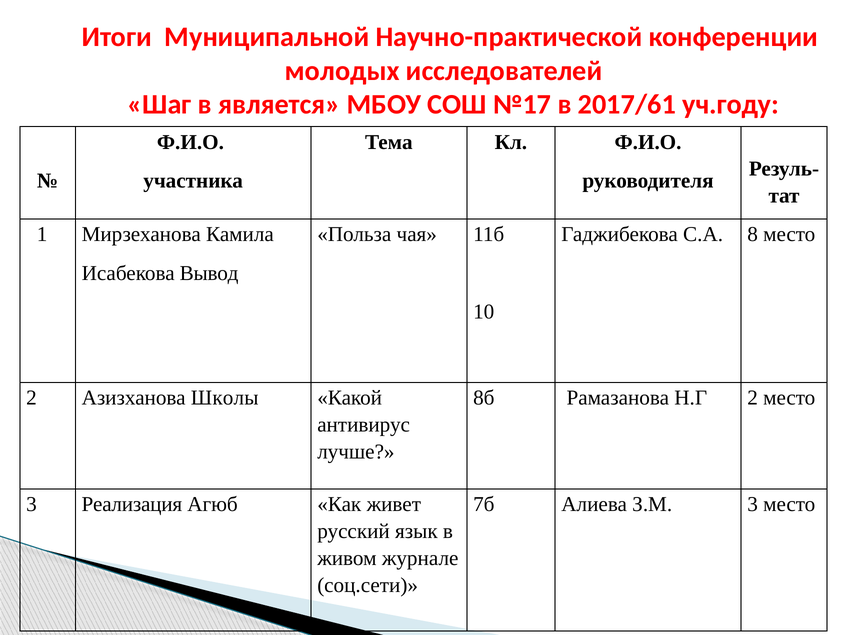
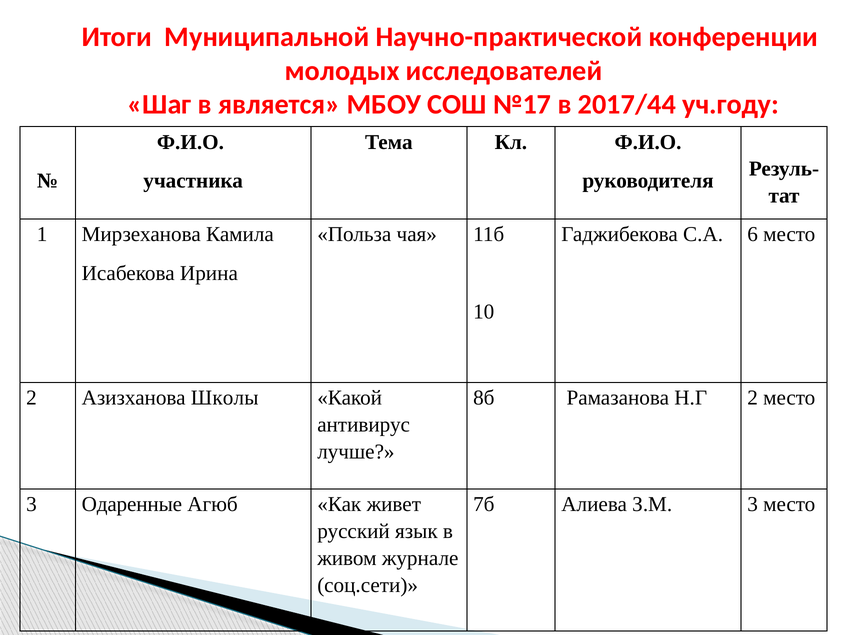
2017/61: 2017/61 -> 2017/44 (627, 105)
8: 8 -> 6 (753, 235)
Вывод: Вывод -> Ирина (209, 273)
Реализация: Реализация -> Одаренные (132, 505)
